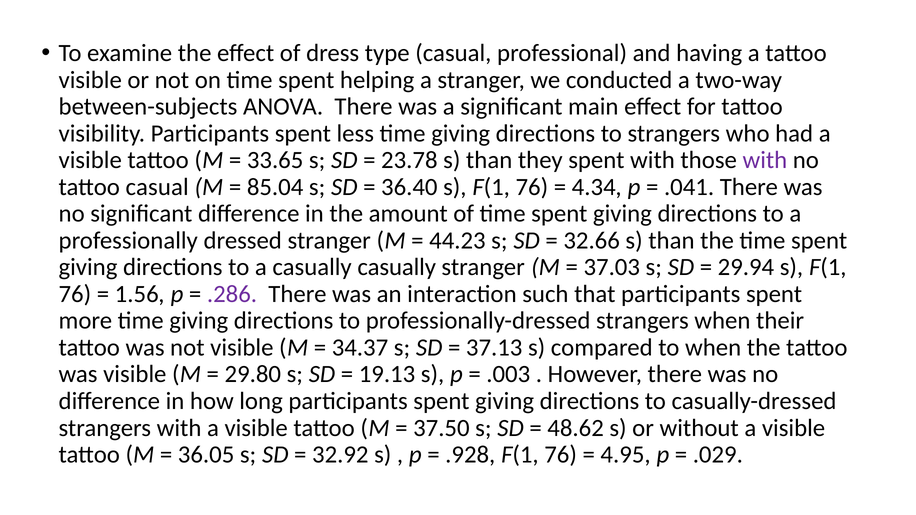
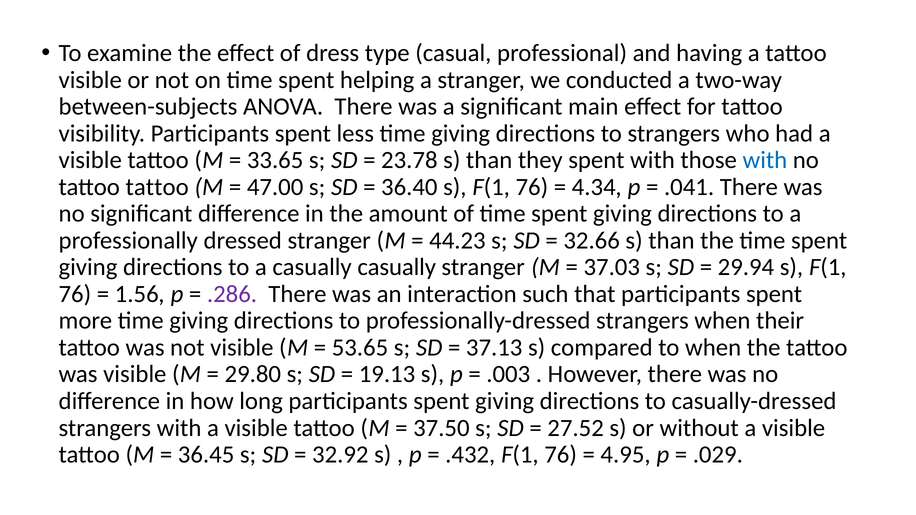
with colour: purple -> blue (765, 160)
tattoo casual: casual -> tattoo (157, 187)
85.04: 85.04 -> 47.00 (275, 187)
34.37: 34.37 -> 53.65 (360, 348)
48.62: 48.62 -> 27.52 (576, 428)
36.05: 36.05 -> 36.45 (206, 455)
.928: .928 -> .432 (470, 455)
